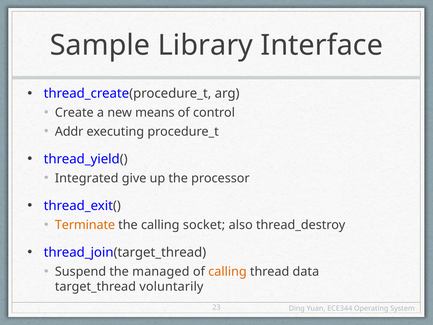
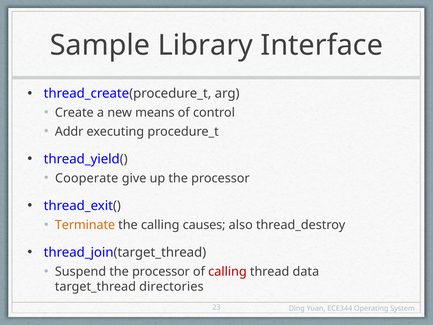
Integrated: Integrated -> Cooperate (87, 178)
socket: socket -> causes (204, 225)
Suspend the managed: managed -> processor (161, 271)
calling colour: orange -> red (227, 271)
voluntarily: voluntarily -> directories (171, 287)
